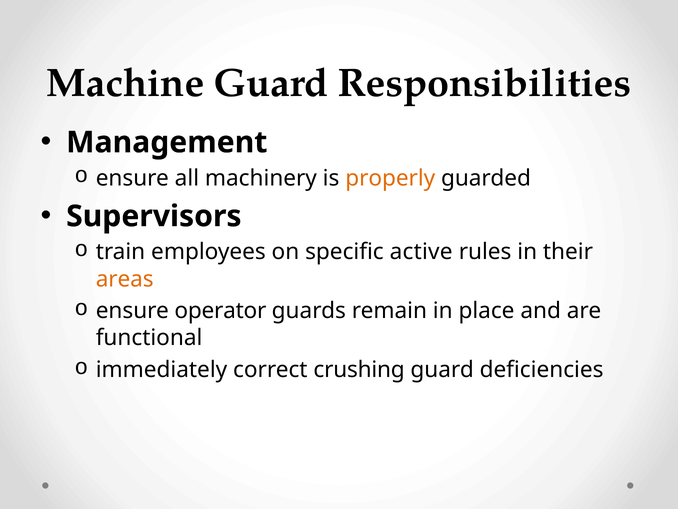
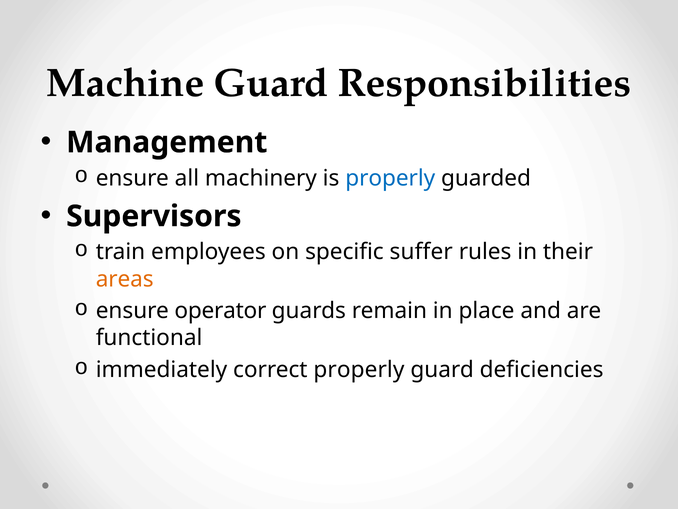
properly colour: orange -> blue (390, 178)
active: active -> suffer (421, 252)
correct crushing: crushing -> properly (359, 369)
